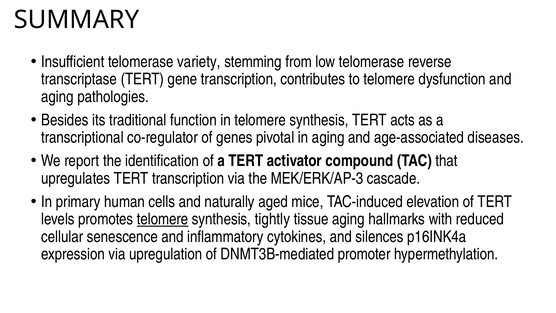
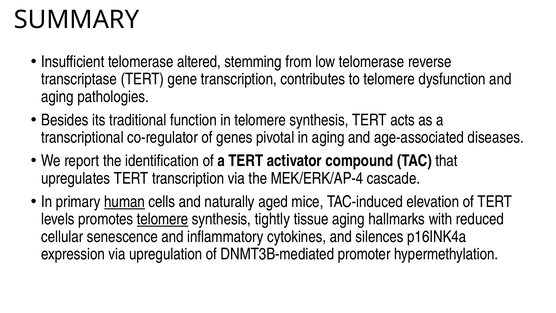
variety: variety -> altered (199, 62)
MEK/ERK/AP-3: MEK/ERK/AP-3 -> MEK/ERK/AP-4 (317, 178)
human underline: none -> present (125, 202)
